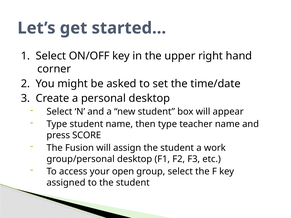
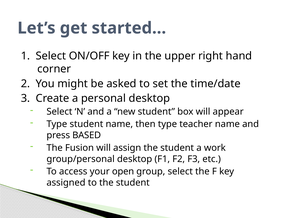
SCORE: SCORE -> BASED (87, 135)
